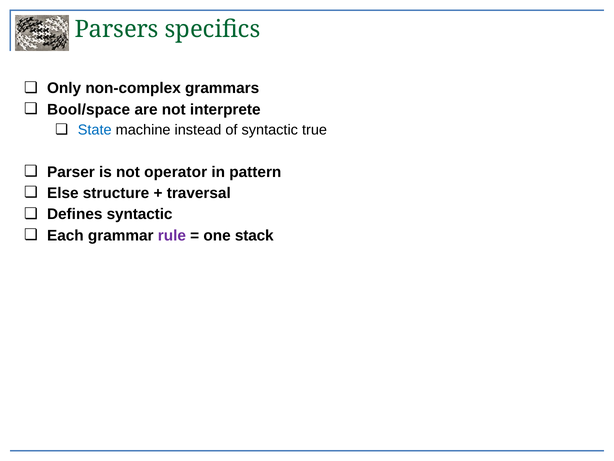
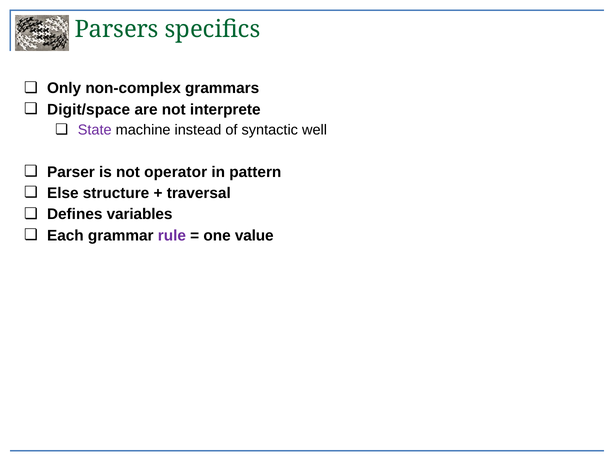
Bool/space: Bool/space -> Digit/space (89, 109)
State colour: blue -> purple (95, 130)
true: true -> well (315, 130)
Defines syntactic: syntactic -> variables (140, 214)
stack: stack -> value (254, 235)
